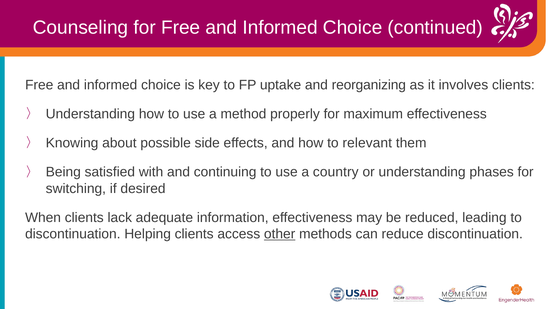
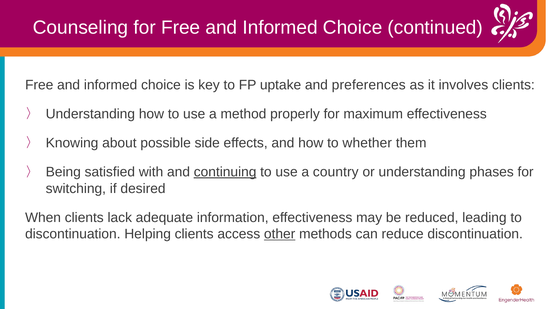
reorganizing: reorganizing -> preferences (369, 85)
relevant: relevant -> whether (367, 143)
continuing underline: none -> present (225, 172)
